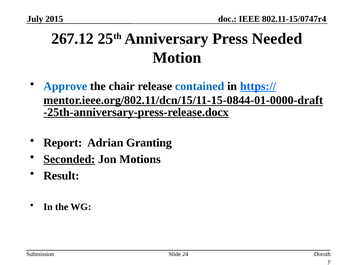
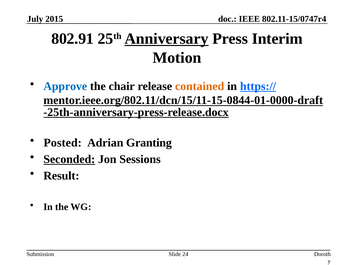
267.12: 267.12 -> 802.91 (73, 39)
Anniversary underline: none -> present (166, 39)
Needed: Needed -> Interim (277, 39)
contained colour: blue -> orange (200, 86)
Report: Report -> Posted (63, 143)
Motions: Motions -> Sessions (140, 160)
